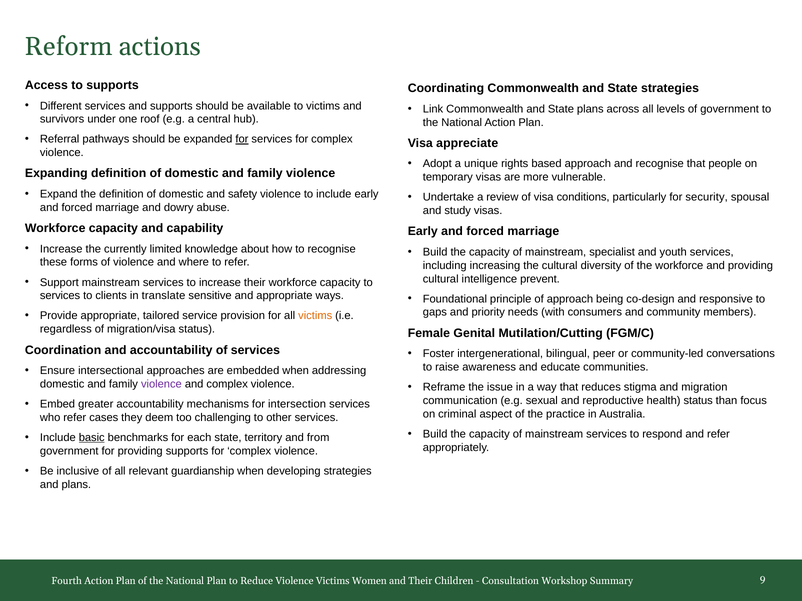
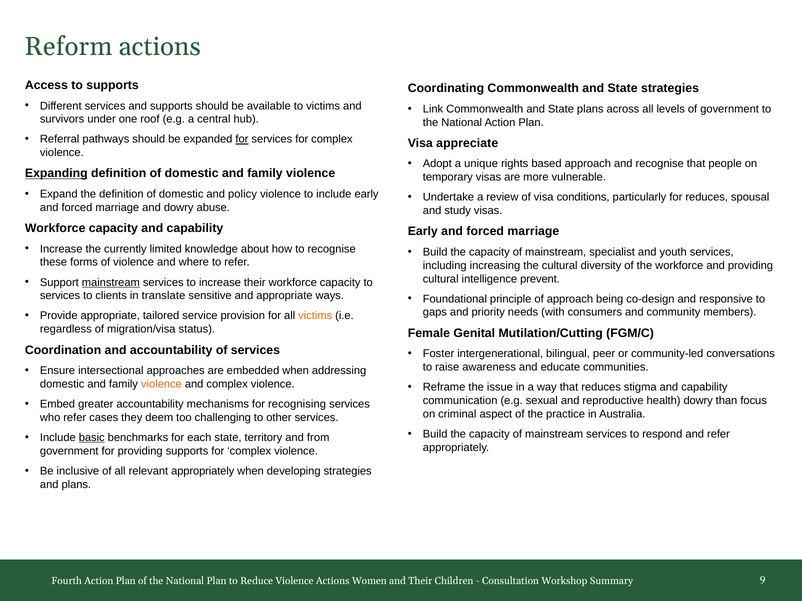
Expanding underline: none -> present (56, 174)
safety: safety -> policy (243, 194)
for security: security -> reduces (707, 197)
mainstream underline: none -> present (111, 283)
violence colour: purple -> orange (161, 384)
stigma and migration: migration -> capability (704, 388)
health status: status -> dowry (698, 401)
intersection: intersection -> recognising (297, 404)
relevant guardianship: guardianship -> appropriately (203, 471)
Violence Victims: Victims -> Actions (333, 581)
